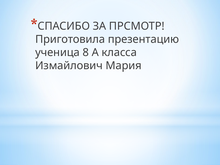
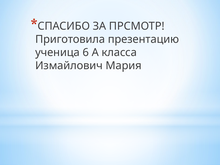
8: 8 -> 6 (86, 52)
